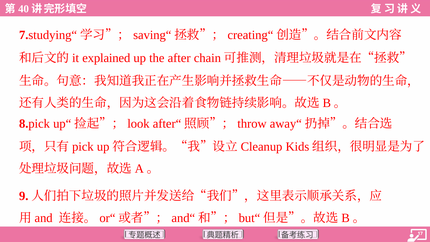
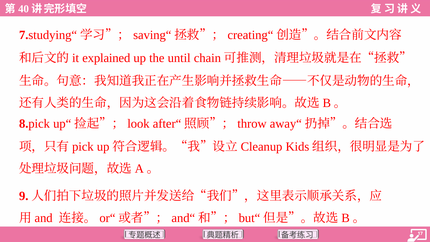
after: after -> until (179, 58)
